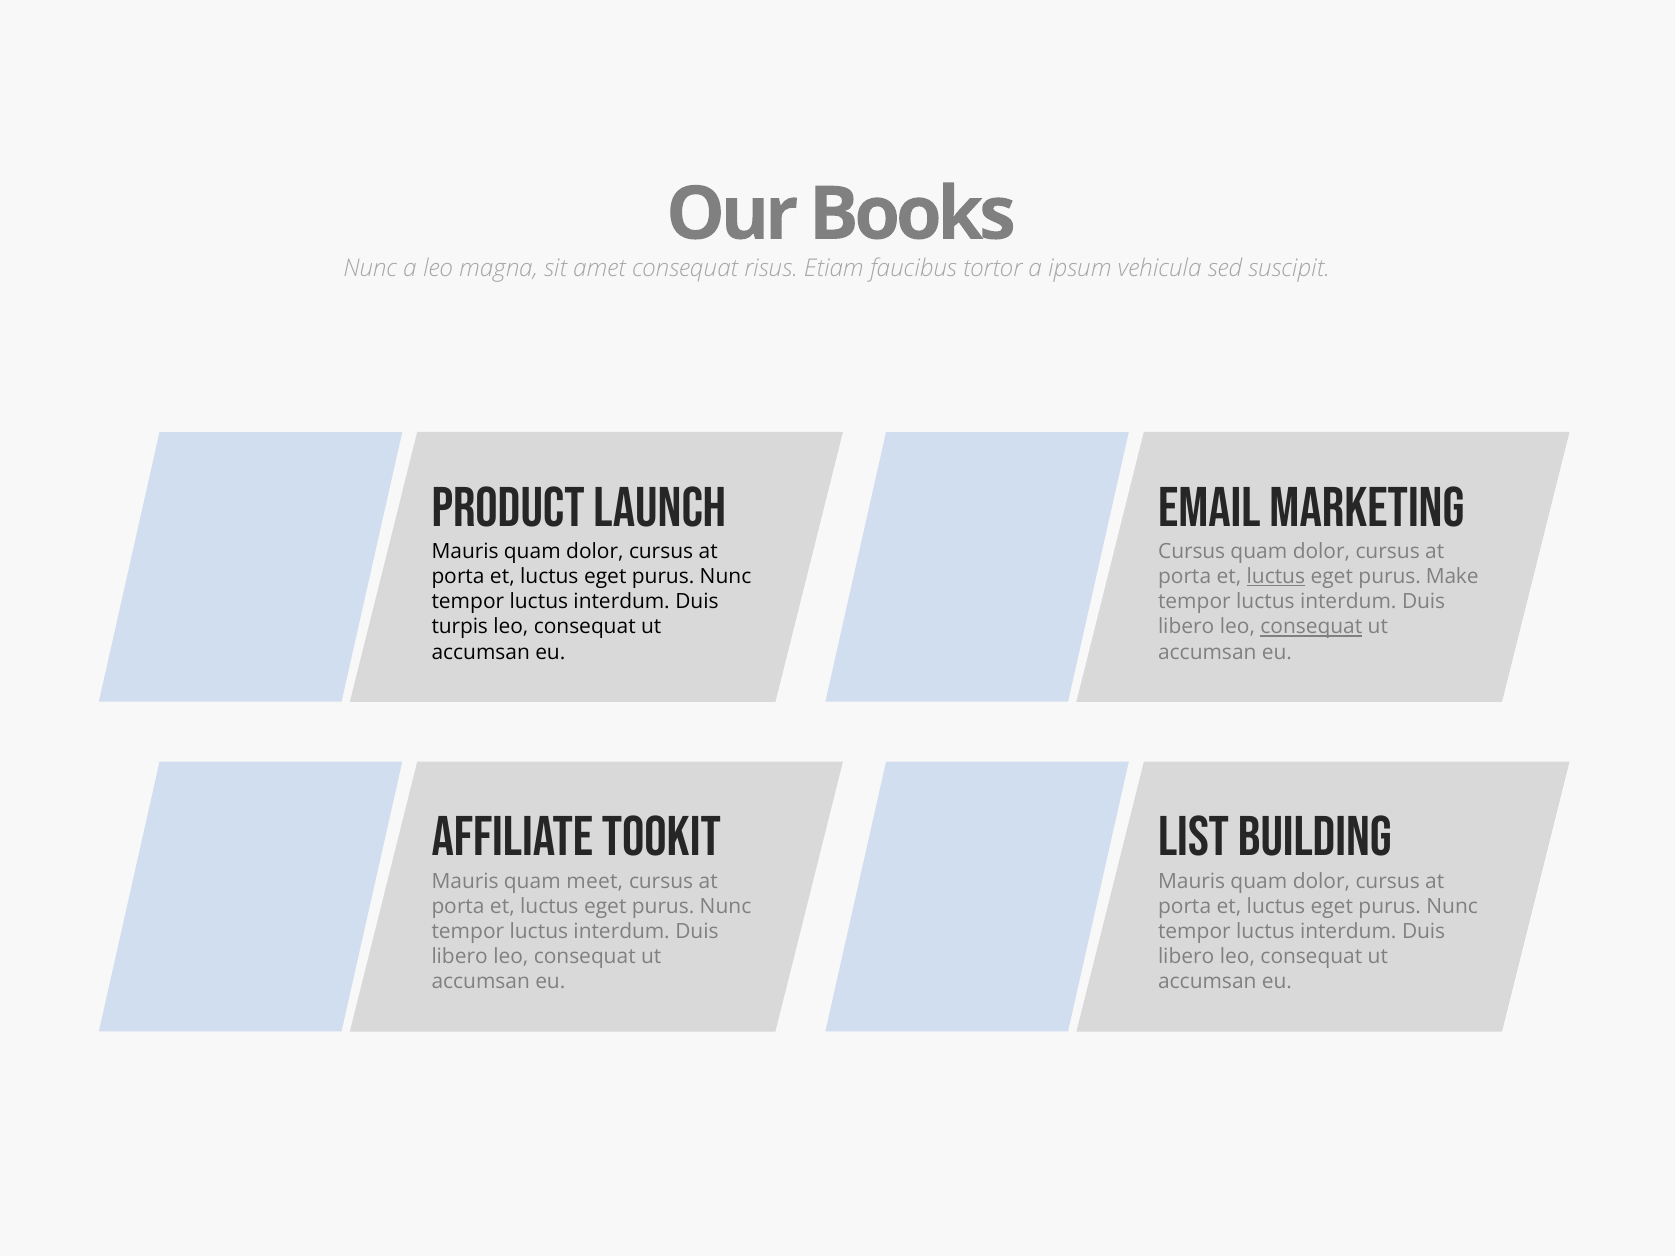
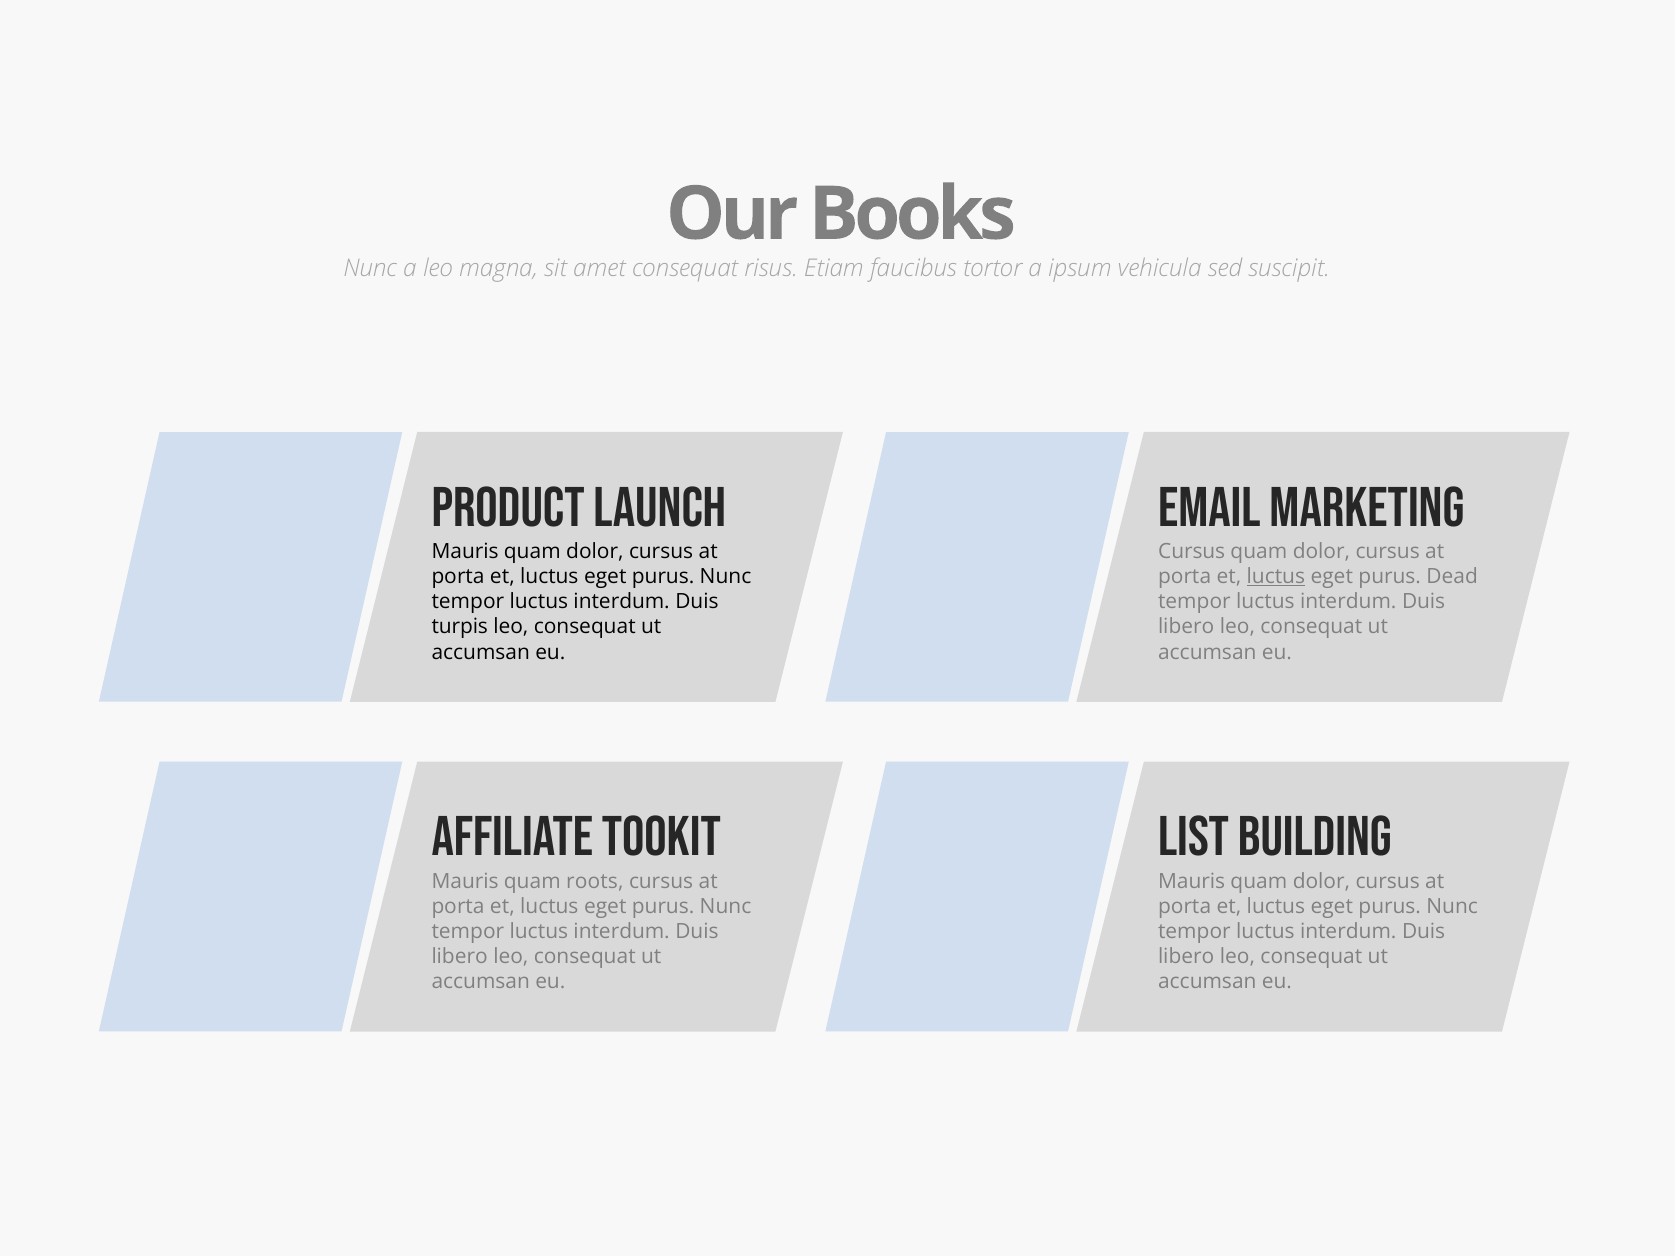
Make: Make -> Dead (1452, 577)
consequat underline: present -> none (1311, 627)
meet: meet -> roots (595, 881)
